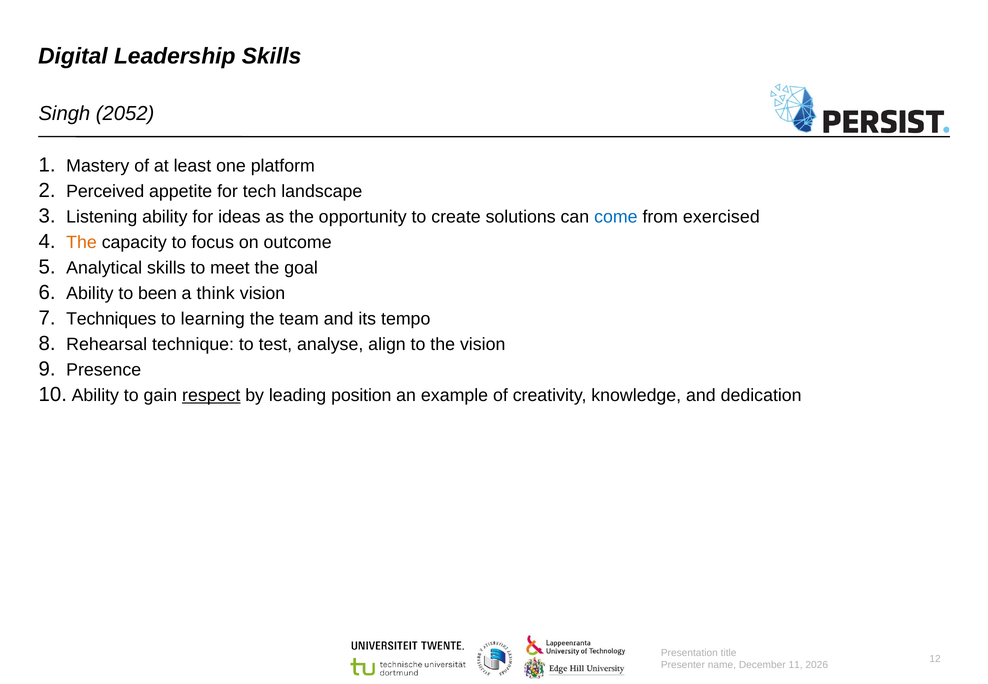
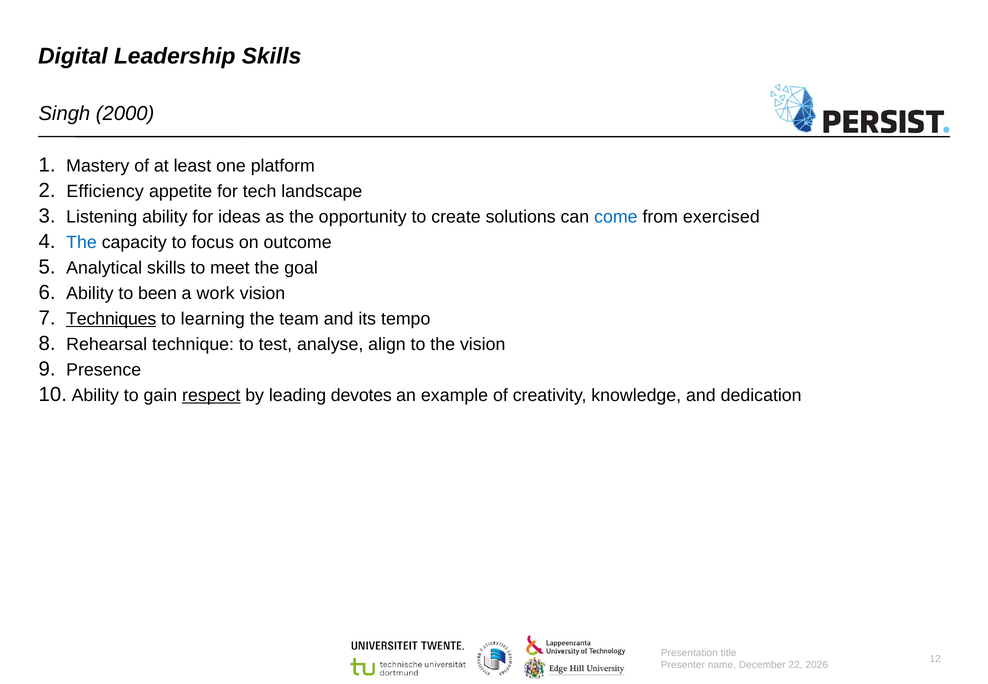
2052: 2052 -> 2000 (125, 114)
Perceived: Perceived -> Efficiency (105, 191)
The colour: orange -> blue (82, 242)
think: think -> work (216, 293)
Techniques underline: none -> present (111, 319)
position: position -> devotes (361, 396)
11: 11 -> 22 (796, 665)
